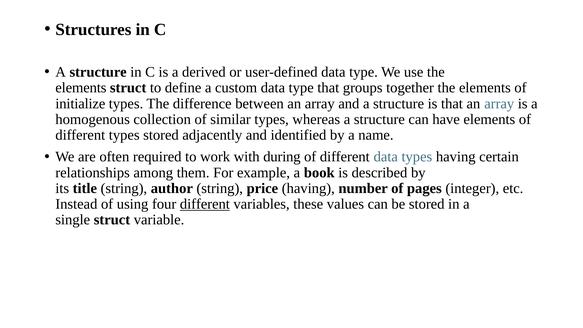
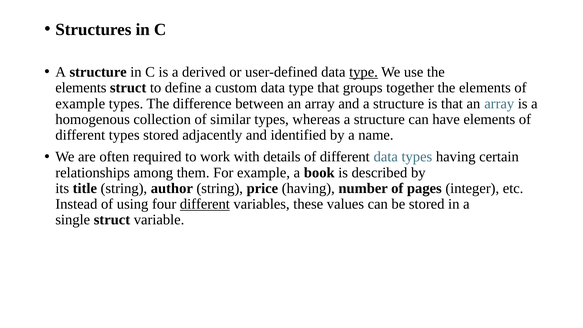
type underline: none -> present (364, 72)
initialize: initialize -> example (80, 104)
during: during -> details (282, 157)
